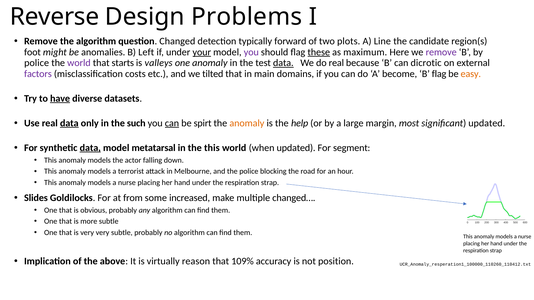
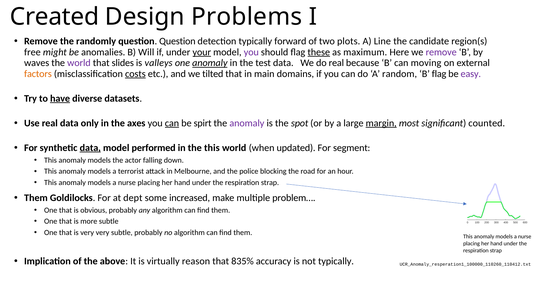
Reverse: Reverse -> Created (54, 17)
the algorithm: algorithm -> randomly (96, 41)
question Changed: Changed -> Question (177, 41)
foot: foot -> free (32, 52)
Left: Left -> Will (146, 52)
police: police -> waves (37, 63)
starts: starts -> slides (123, 63)
anomaly underline: none -> present (210, 63)
data underline: present -> none (283, 63)
dicrotic: dicrotic -> moving (426, 63)
factors colour: purple -> orange (38, 74)
costs underline: none -> present (135, 74)
become: become -> random (400, 74)
easy colour: orange -> purple (471, 74)
data underline: present -> none (69, 123)
such: such -> axes (136, 123)
anomaly colour: orange -> purple (247, 123)
help: help -> spot (300, 123)
margin underline: none -> present (381, 123)
significant updated: updated -> counted (487, 123)
metatarsal: metatarsal -> performed (154, 148)
Slides: Slides -> Them (36, 198)
from: from -> dept (133, 198)
changed…: changed… -> problem… (294, 198)
109%: 109% -> 835% (243, 262)
not position: position -> typically (336, 262)
